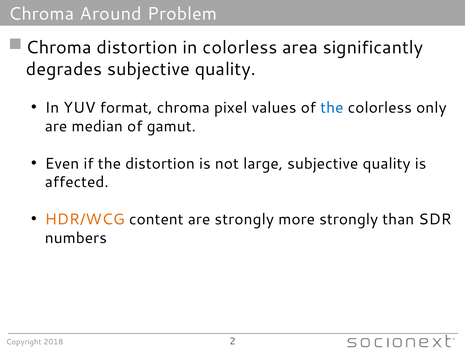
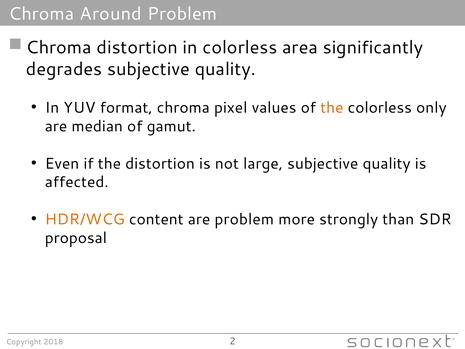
the colour: blue -> orange (332, 108)
are strongly: strongly -> problem (244, 219)
numbers: numbers -> proposal (76, 238)
